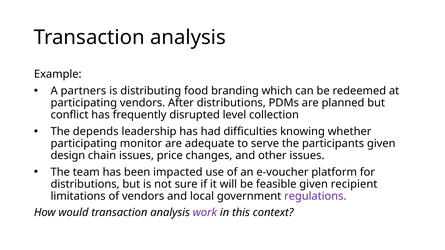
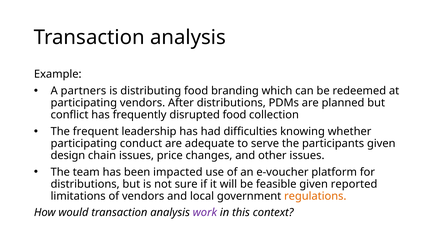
disrupted level: level -> food (234, 115)
depends: depends -> frequent (96, 132)
monitor: monitor -> conduct (141, 144)
recipient: recipient -> reported (354, 184)
regulations colour: purple -> orange (315, 196)
